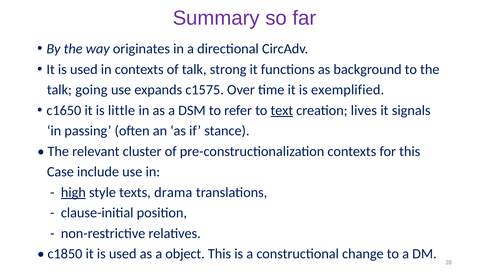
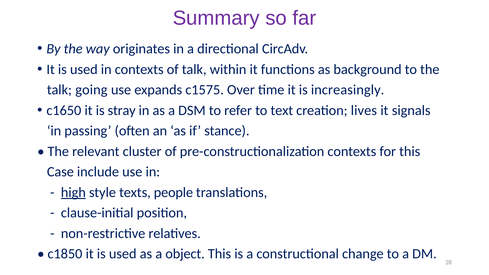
strong: strong -> within (228, 69)
exemplified: exemplified -> increasingly (348, 90)
little: little -> stray (122, 110)
text underline: present -> none (282, 110)
drama: drama -> people (173, 192)
